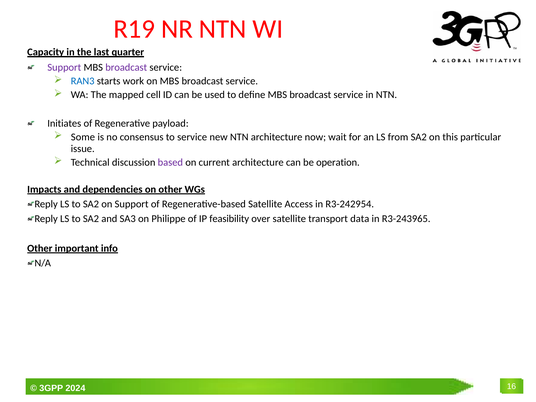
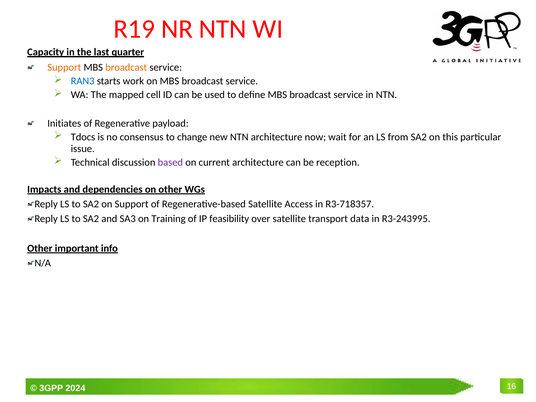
Support colour: purple -> orange (64, 67)
broadcast colour: purple -> orange (126, 67)
Some: Some -> Tdocs (83, 137)
to service: service -> change (192, 137)
operation: operation -> reception (338, 162)
R3-242954: R3-242954 -> R3-718357 (350, 204)
Philippe: Philippe -> Training (169, 219)
R3-243965: R3-243965 -> R3-243995 (406, 219)
